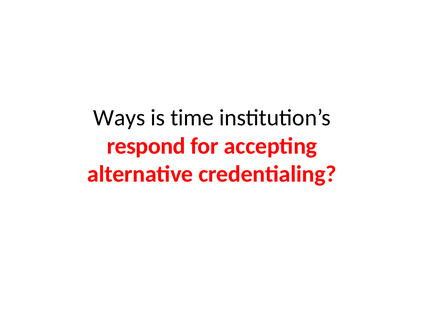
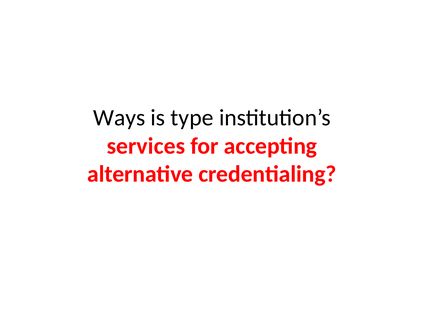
time: time -> type (192, 118)
respond: respond -> services (146, 146)
